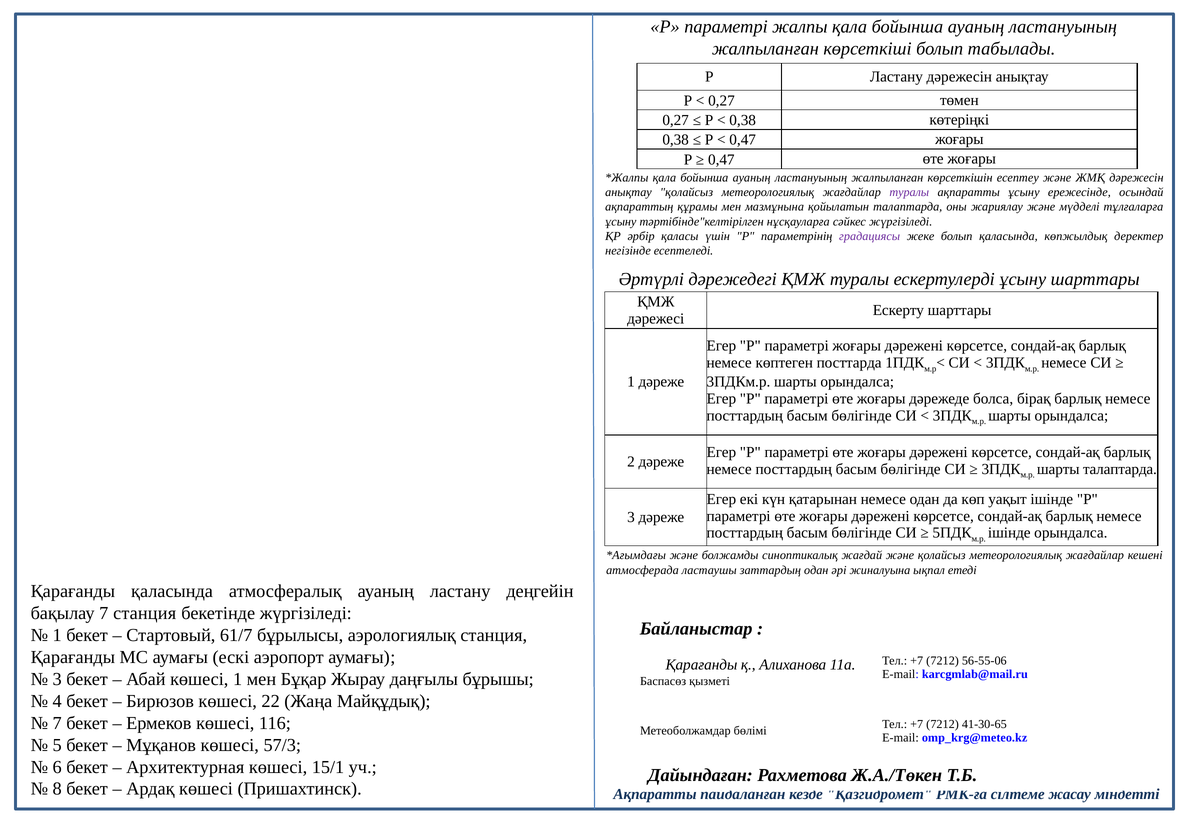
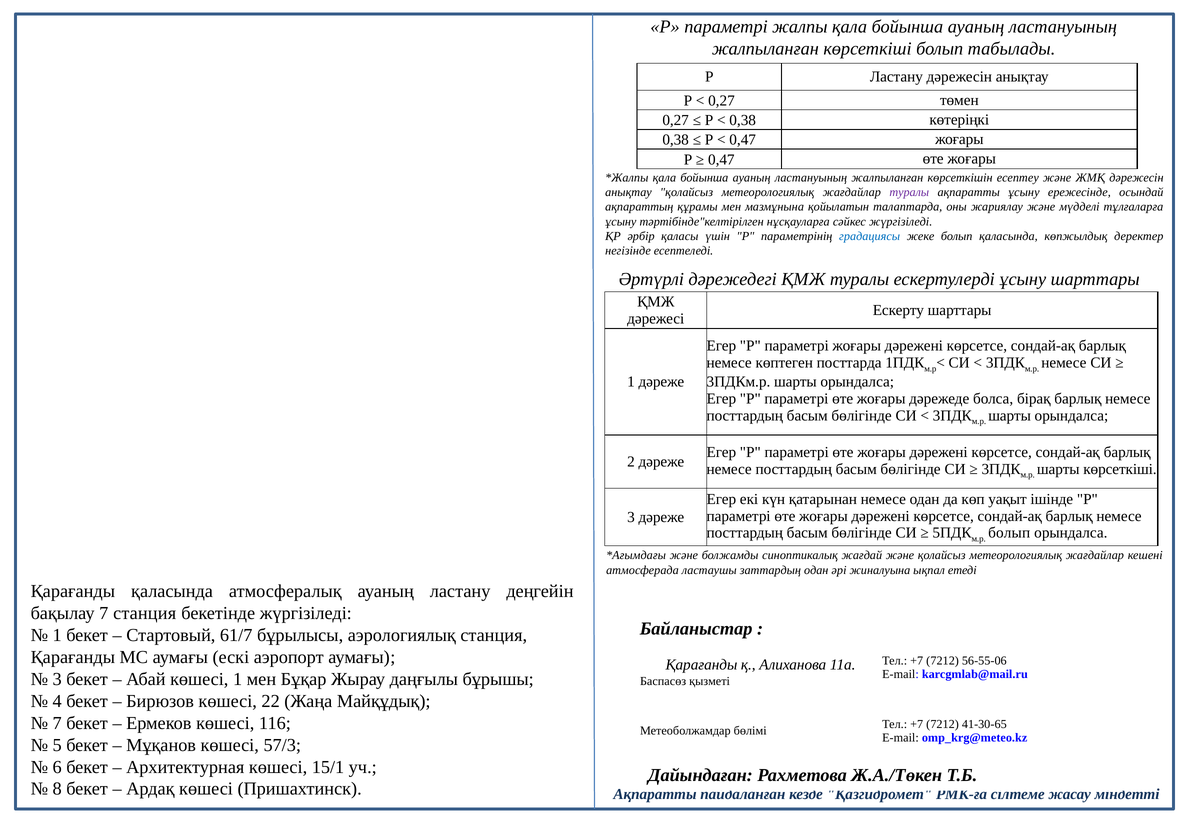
градациясы colour: purple -> blue (870, 236)
шарты талаптарда: талаптарда -> көрсеткіші (1120, 469)
ішінде: ішінде -> болып (1009, 533)
